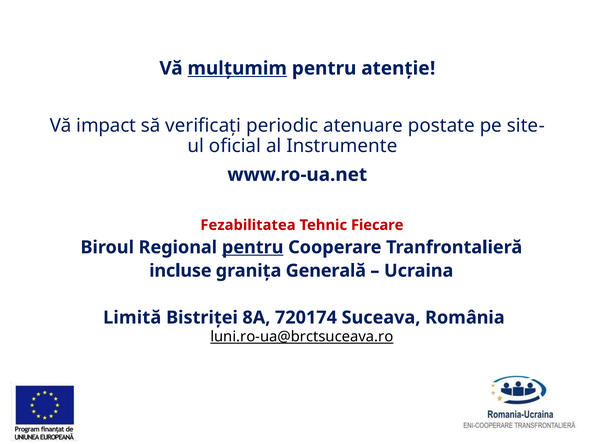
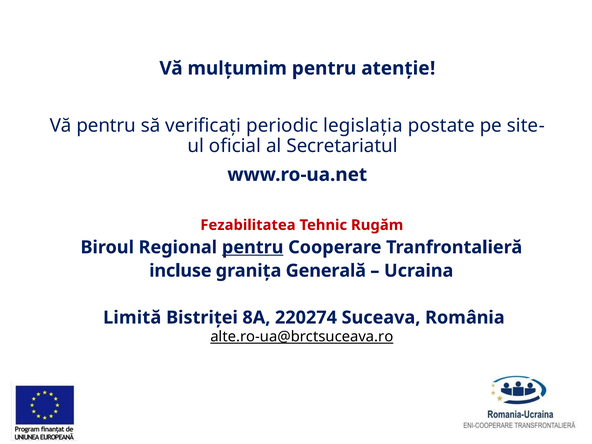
mulțumim underline: present -> none (237, 68)
Vă impact: impact -> pentru (106, 126)
atenuare: atenuare -> legislația (363, 126)
Instrumente: Instrumente -> Secretariatul (342, 146)
Fiecare: Fiecare -> Rugăm (377, 225)
720174: 720174 -> 220274 (306, 318)
luni.ro-ua@brctsuceava.ro: luni.ro-ua@brctsuceava.ro -> alte.ro-ua@brctsuceava.ro (302, 336)
